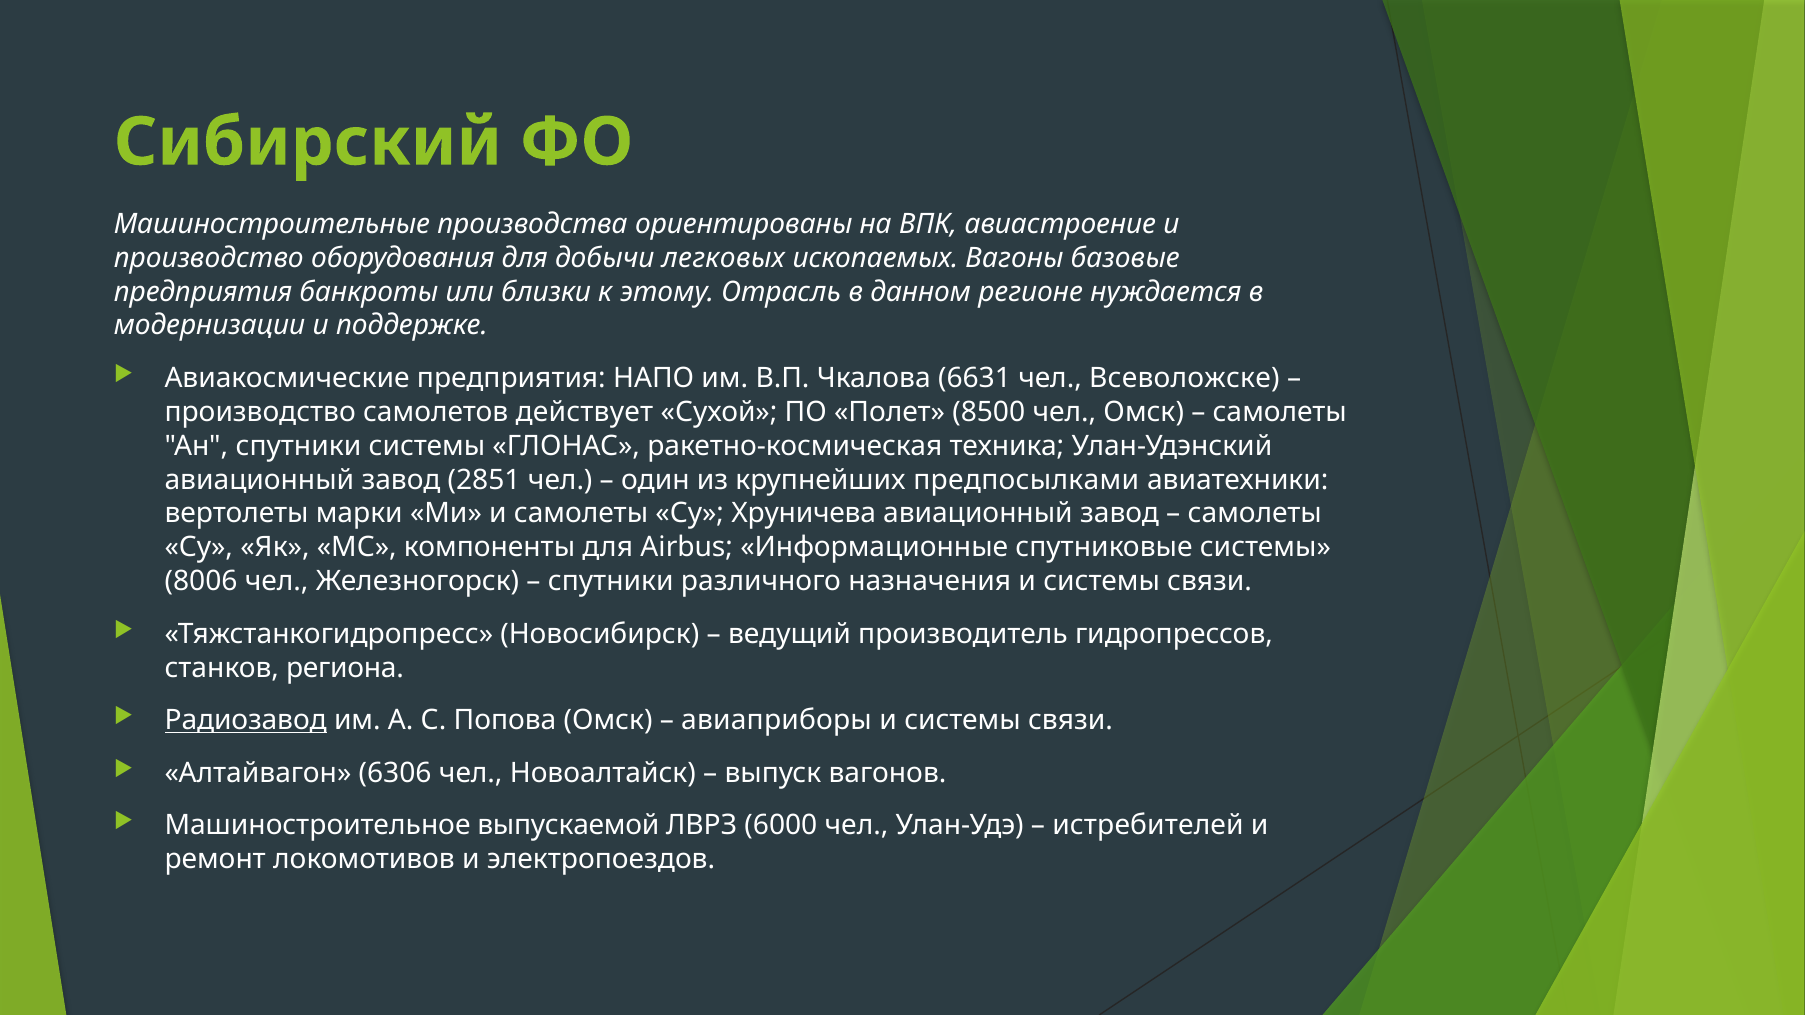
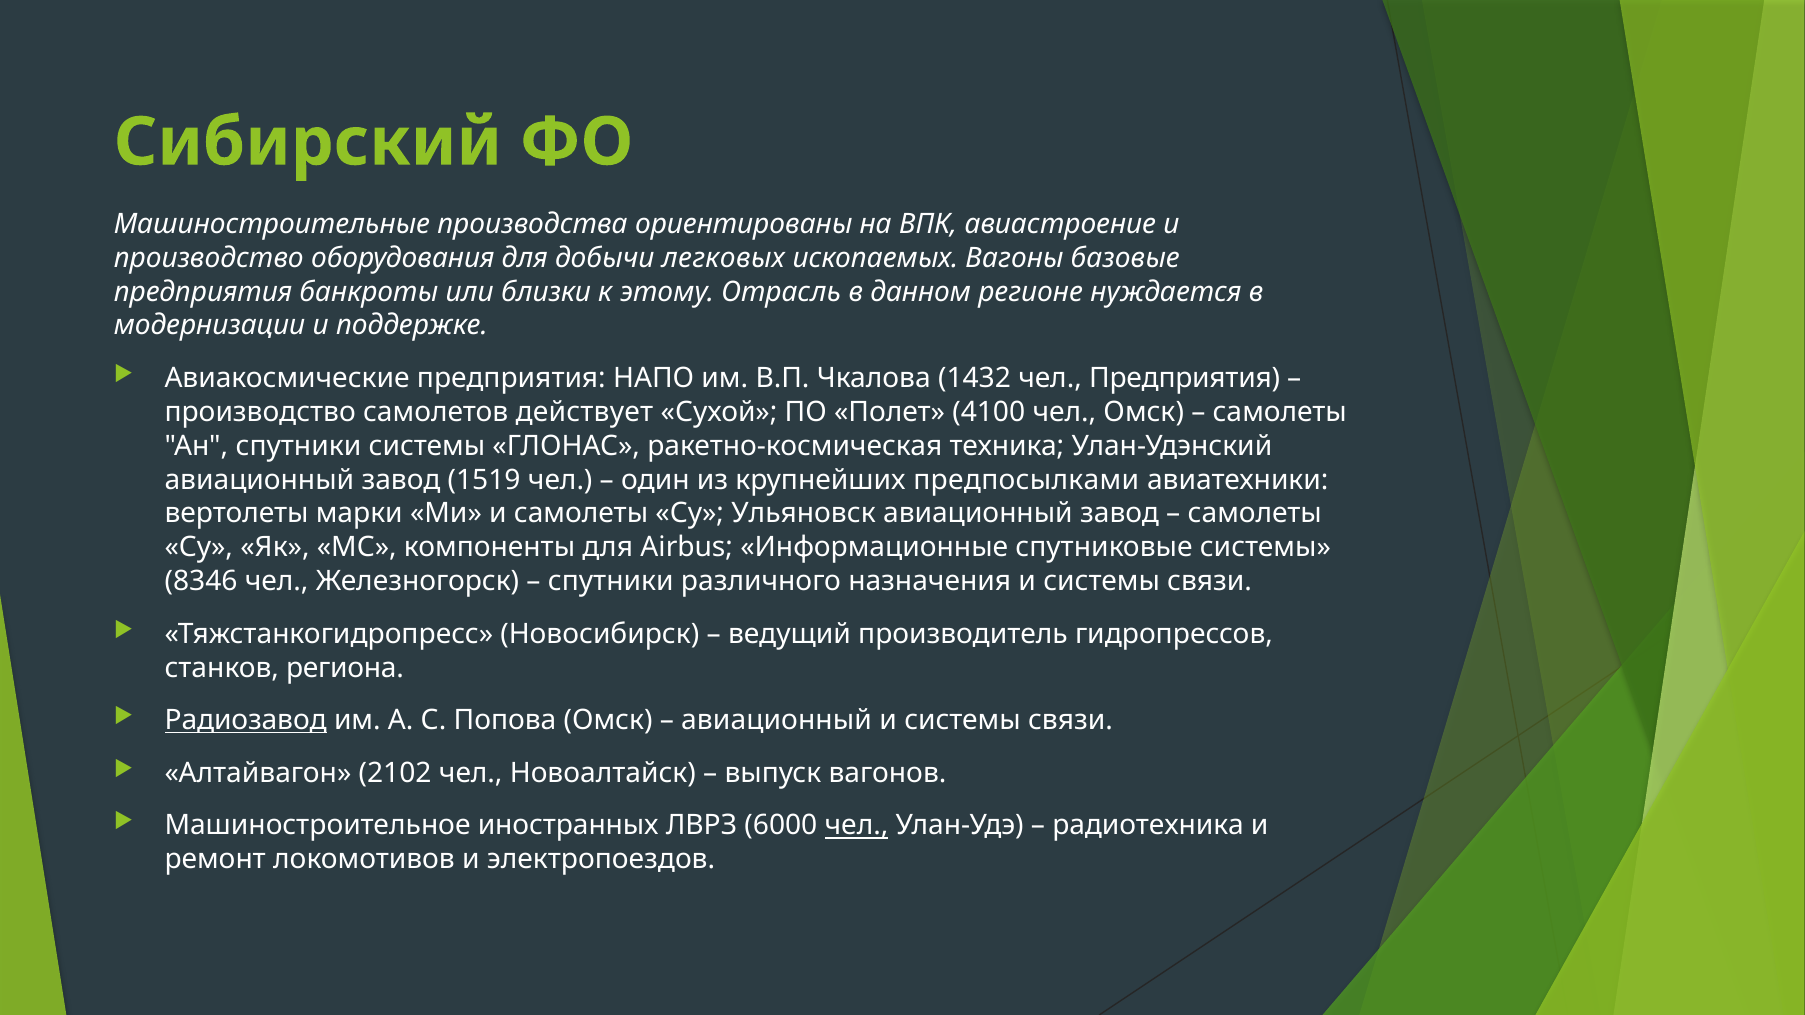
6631: 6631 -> 1432 (975, 378)
чел Всеволожске: Всеволожске -> Предприятия (1185, 378)
8500: 8500 -> 4100 (989, 412)
2851: 2851 -> 1519 (484, 480)
Хруничева: Хруничева -> Ульяновск (804, 514)
8006: 8006 -> 8346 (201, 581)
авиаприборы: авиаприборы -> авиационный (777, 721)
6306: 6306 -> 2102 (395, 773)
выпускаемой: выпускаемой -> иностранных (568, 826)
чел underline: none -> present (857, 826)
истребителей: истребителей -> радиотехника (1148, 826)
